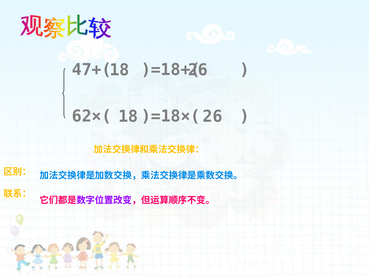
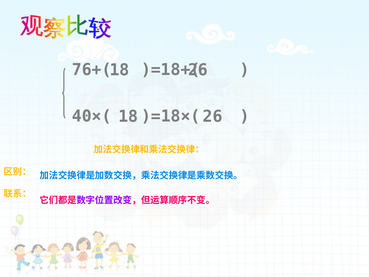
47+(: 47+( -> 76+( (92, 70)
62×(: 62×( -> 40×( (92, 116)
